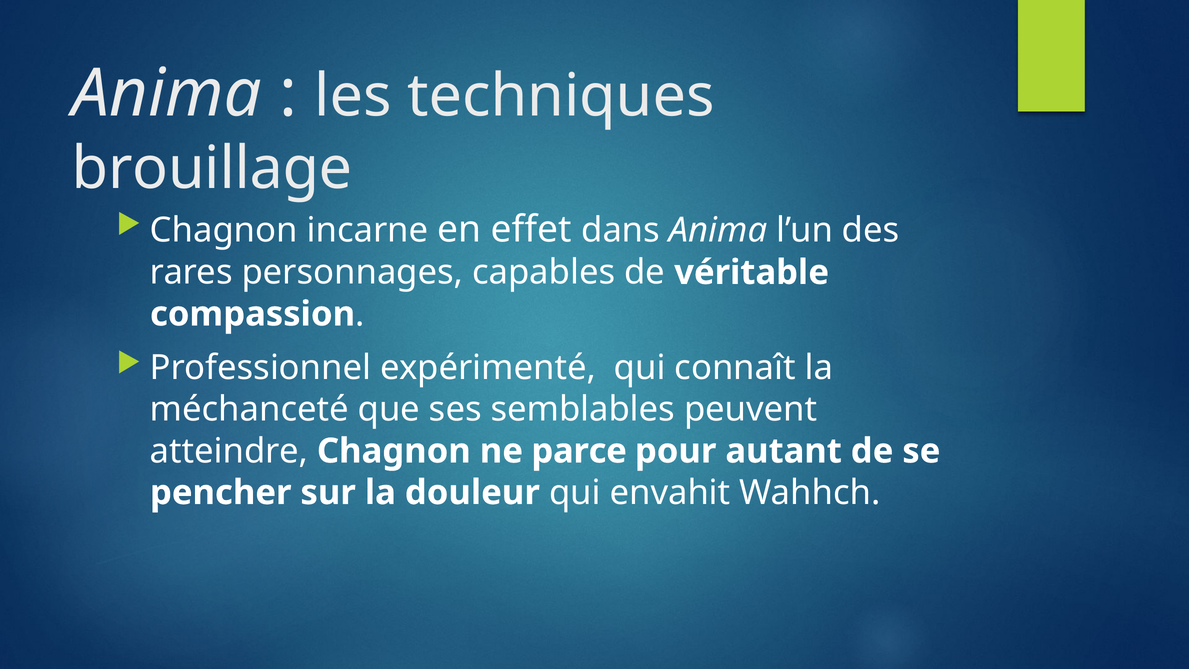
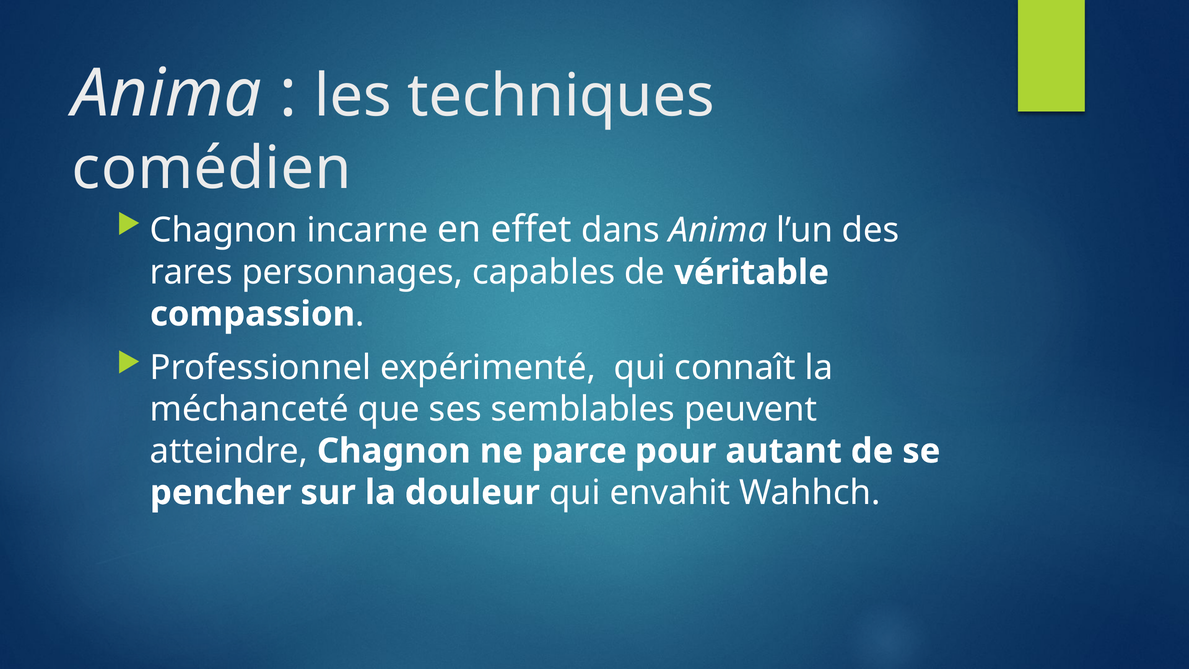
brouillage: brouillage -> comédien (212, 169)
